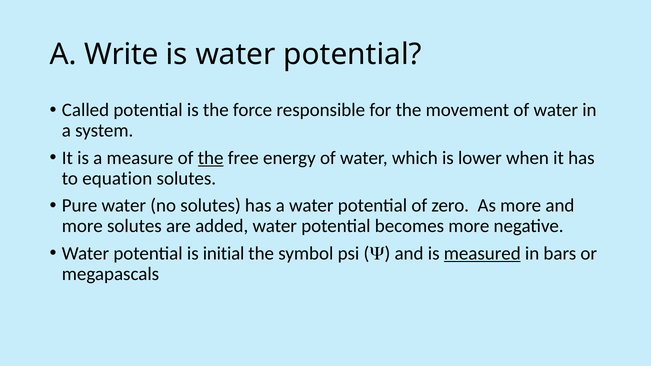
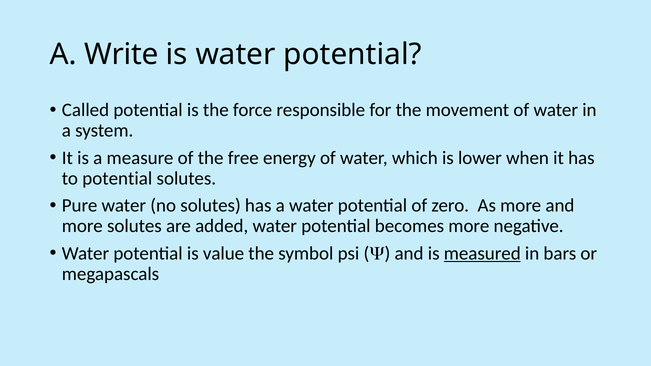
the underline: present -> none (211, 158)
to equation: equation -> potential (117, 178)
initial: initial -> value (224, 253)
